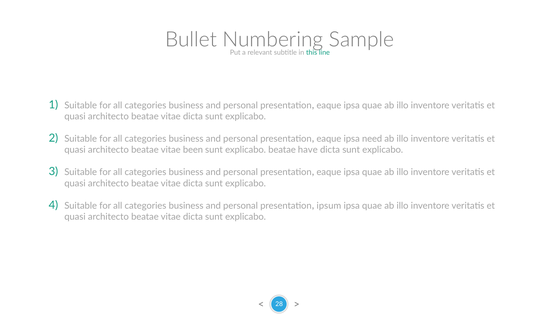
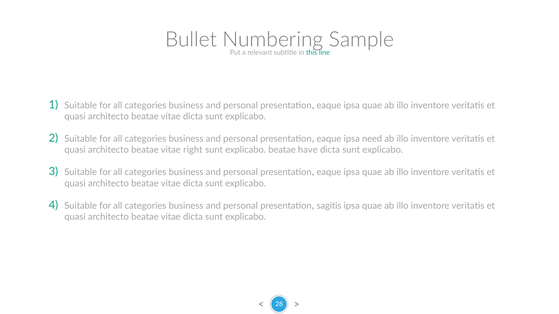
been: been -> right (193, 150)
ipsum: ipsum -> sagitis (329, 206)
